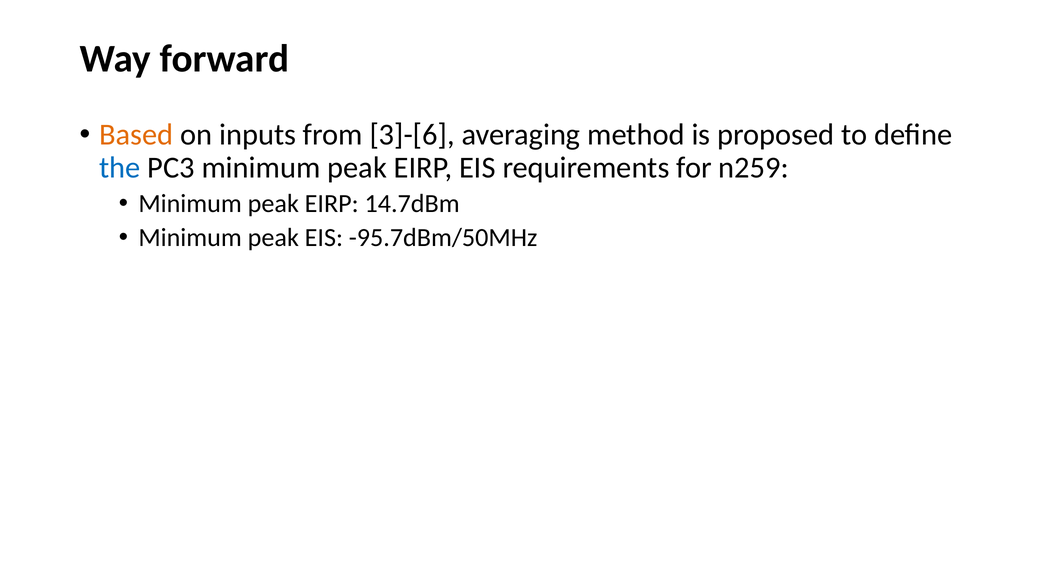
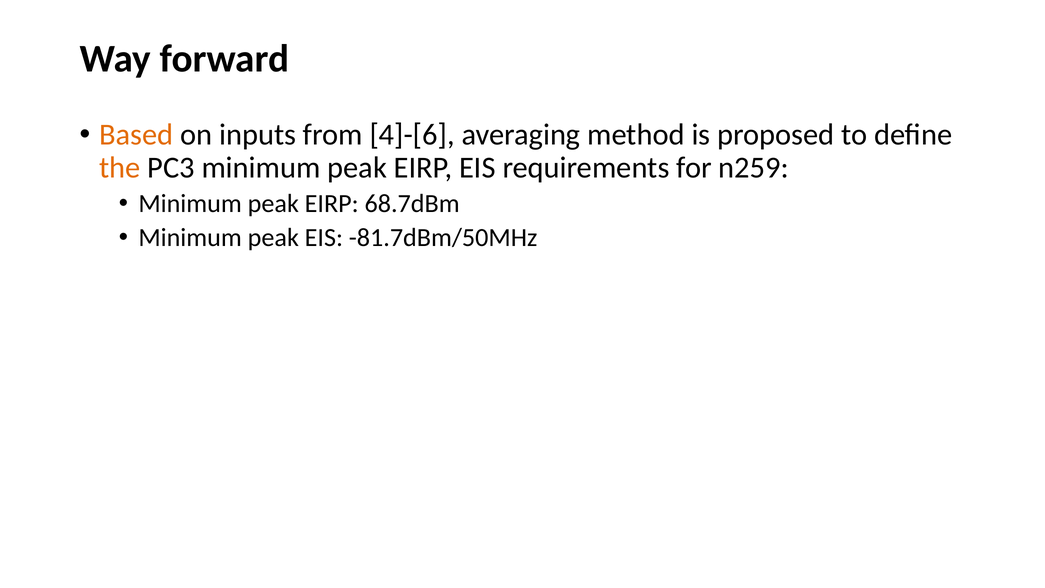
3]-[6: 3]-[6 -> 4]-[6 (412, 135)
the colour: blue -> orange (120, 168)
14.7dBm: 14.7dBm -> 68.7dBm (412, 204)
-95.7dBm/50MHz: -95.7dBm/50MHz -> -81.7dBm/50MHz (443, 237)
